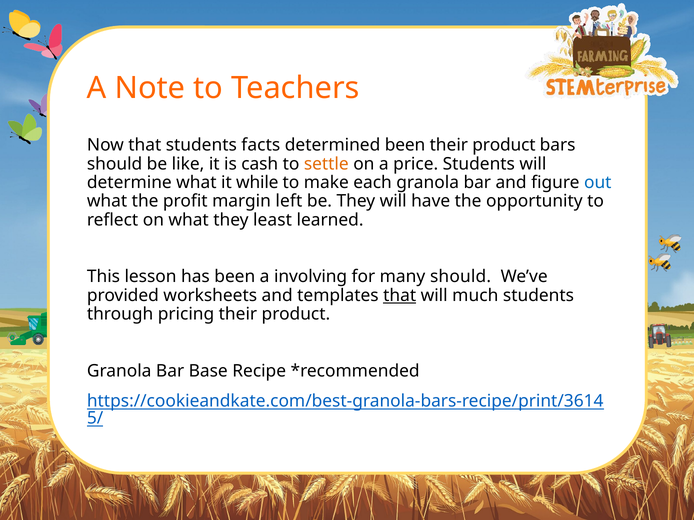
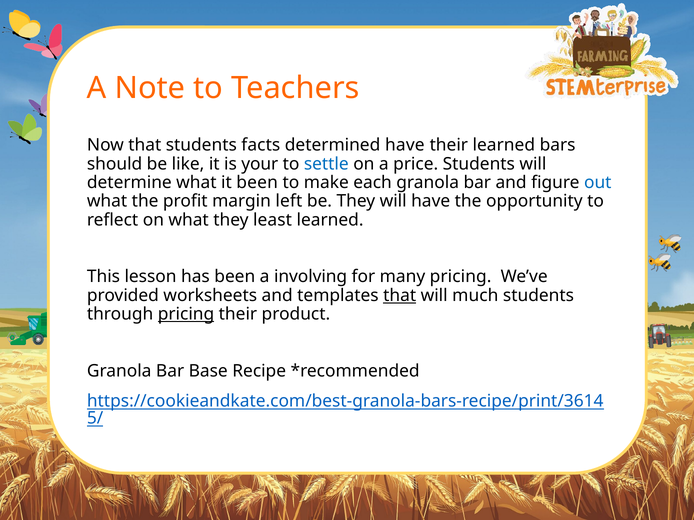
determined been: been -> have (405, 145)
product: product -> learned (504, 145)
cash: cash -> your (260, 164)
settle colour: orange -> blue (326, 164)
it while: while -> been (257, 183)
many should: should -> pricing (461, 277)
pricing underline: none -> present (186, 314)
